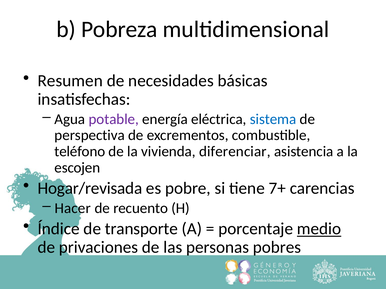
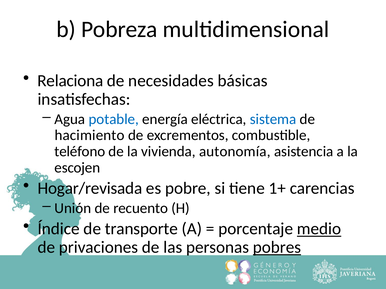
Resumen: Resumen -> Relaciona (70, 81)
potable colour: purple -> blue (114, 119)
perspectiva: perspectiva -> hacimiento (90, 135)
diferenciar: diferenciar -> autonomía (235, 152)
7+: 7+ -> 1+ (277, 189)
Hacer: Hacer -> Unión (73, 208)
pobres underline: none -> present (277, 248)
